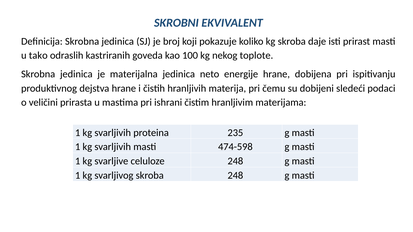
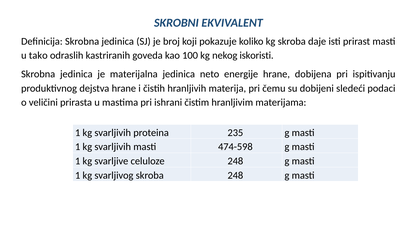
toplote: toplote -> iskoristi (257, 56)
